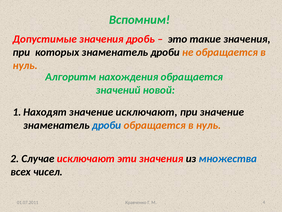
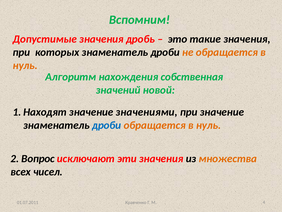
нахождения обращается: обращается -> собственная (192, 77)
значение исключают: исключают -> значениями (147, 112)
Случае: Случае -> Вопрос (38, 158)
множества colour: blue -> orange (228, 158)
